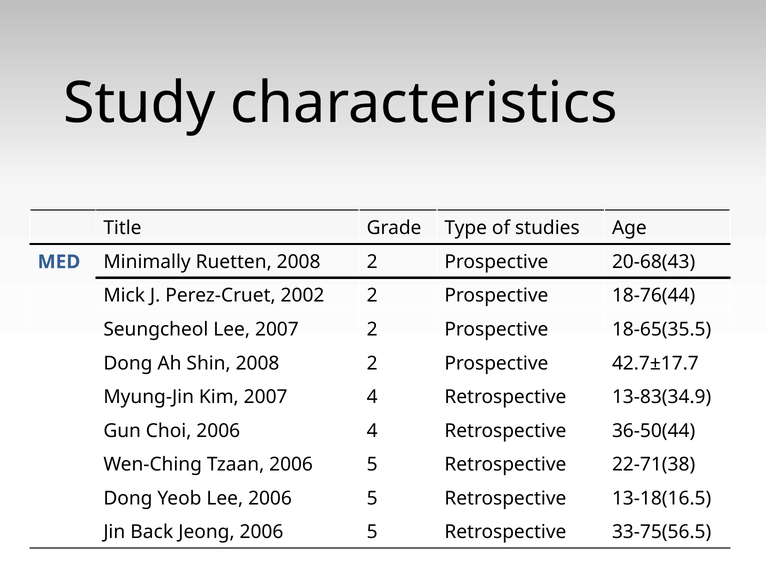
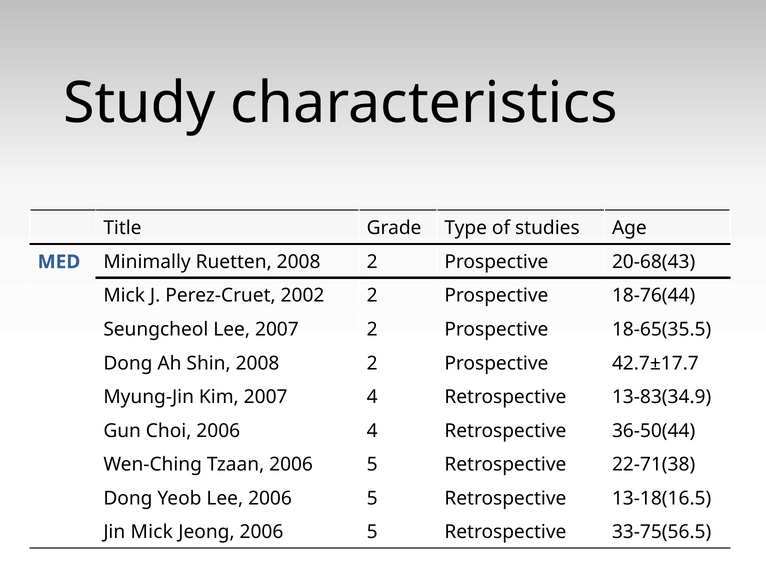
Jin Back: Back -> Mick (152, 532)
